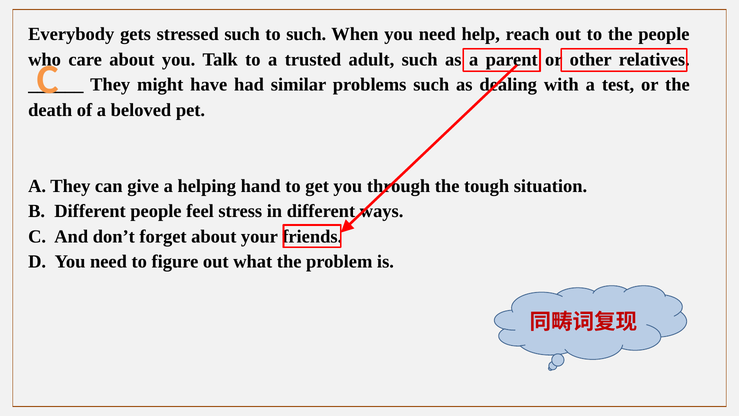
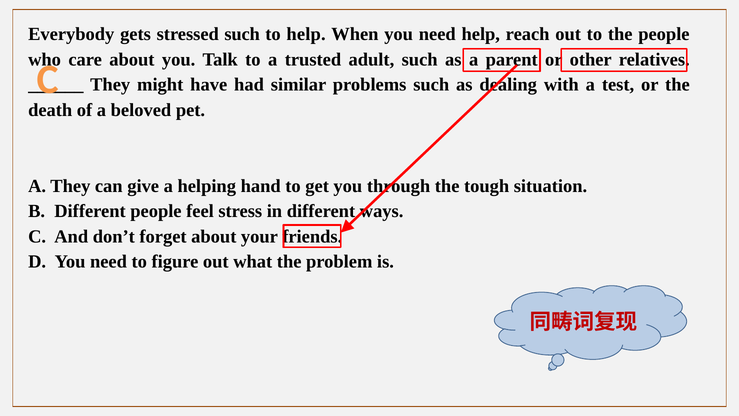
to such: such -> help (306, 34)
